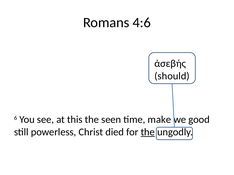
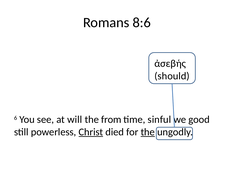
4:6: 4:6 -> 8:6 (142, 23)
this: this -> will (75, 120)
seen: seen -> from (111, 120)
make: make -> sinful (159, 120)
Christ underline: none -> present (91, 132)
